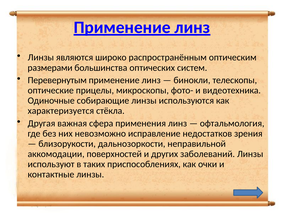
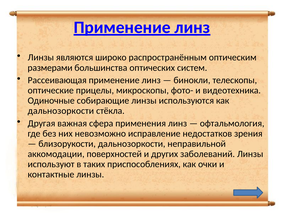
Перевернутым: Перевернутым -> Рассеивающая (57, 80)
характеризуется: характеризуется -> дальнозоркости (61, 111)
